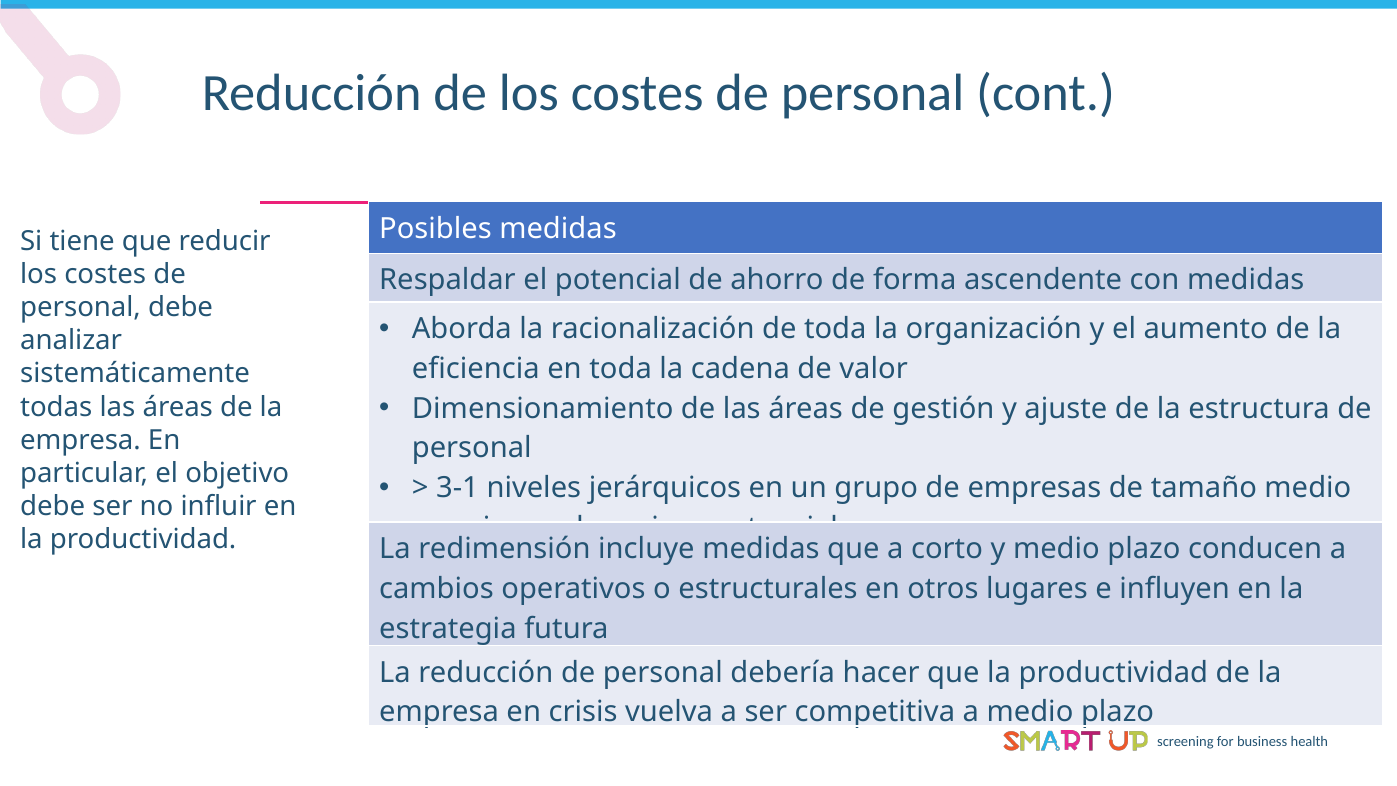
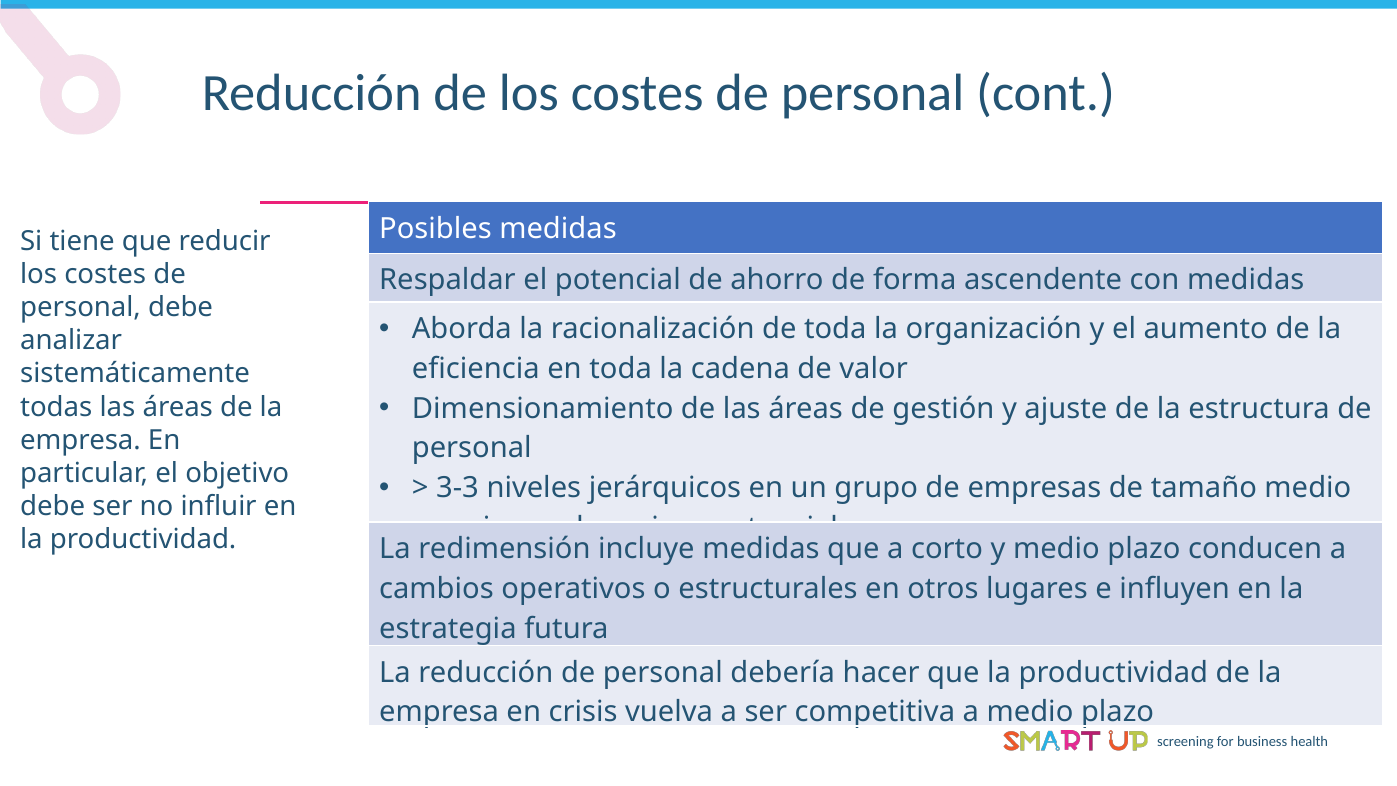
3-1: 3-1 -> 3-3 (457, 488)
